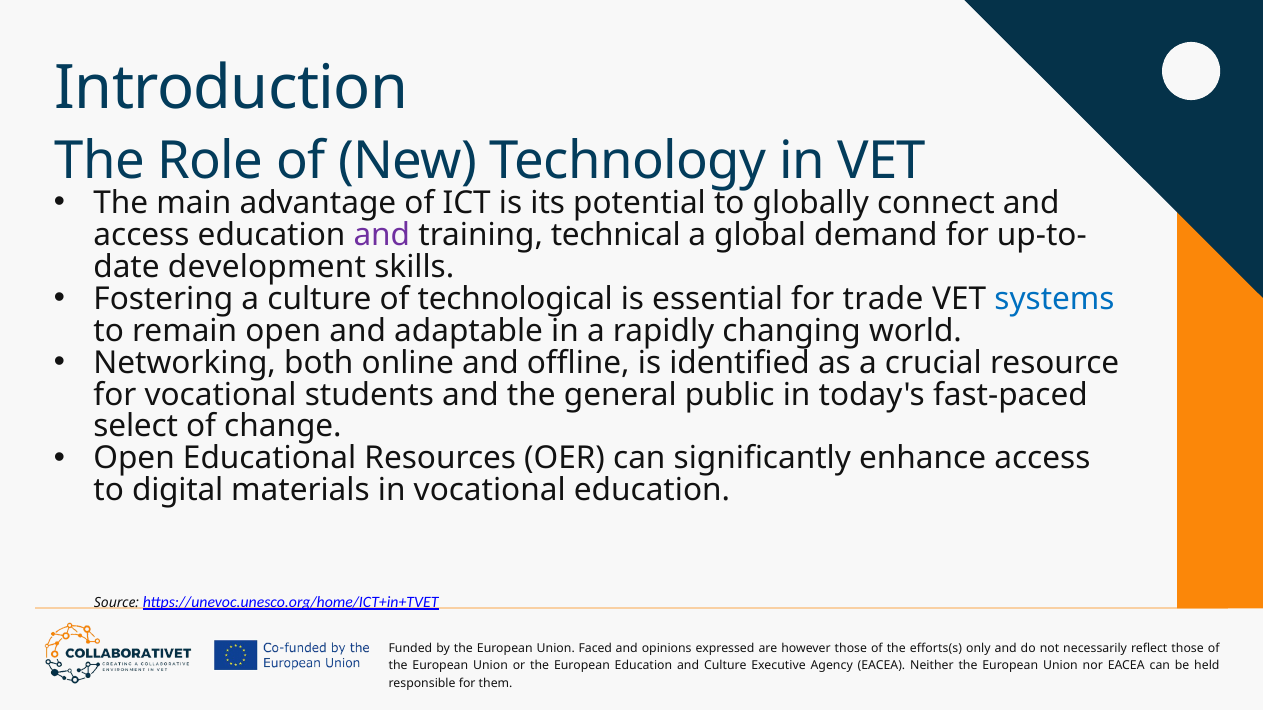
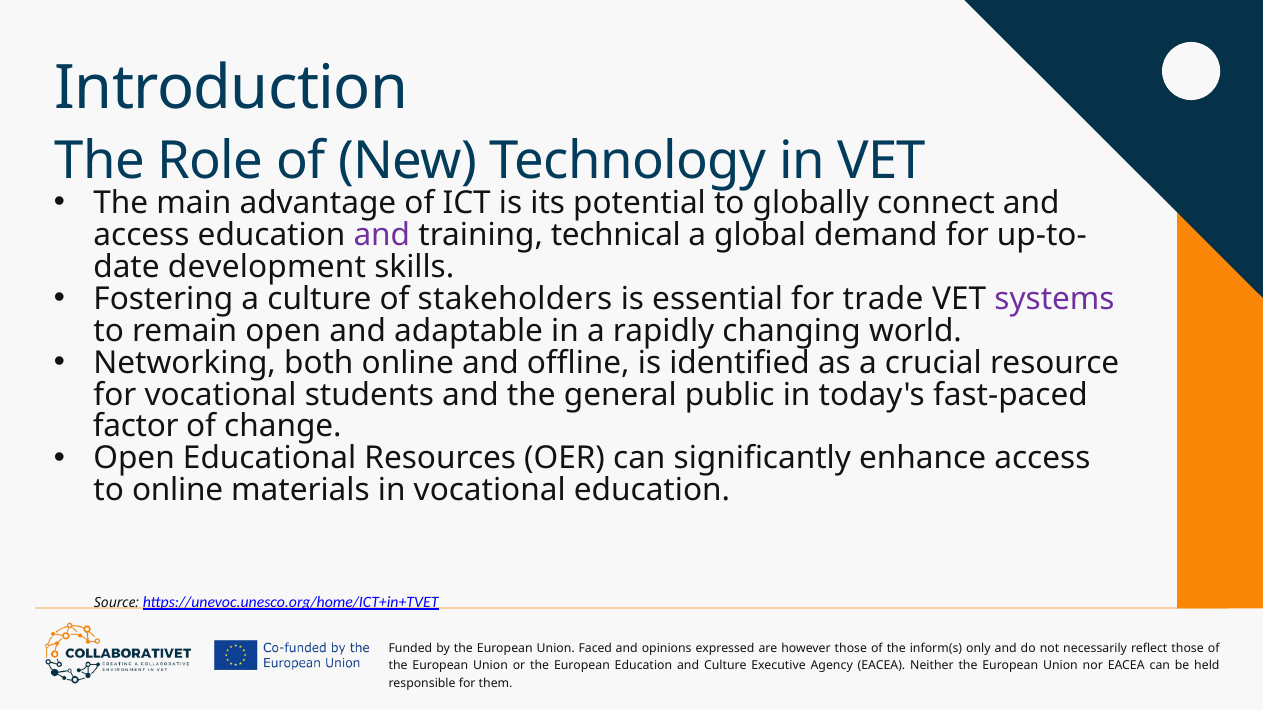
technological: technological -> stakeholders (515, 299)
systems colour: blue -> purple (1055, 299)
select: select -> factor (136, 427)
to digital: digital -> online (178, 491)
efforts(s: efforts(s -> inform(s (936, 649)
